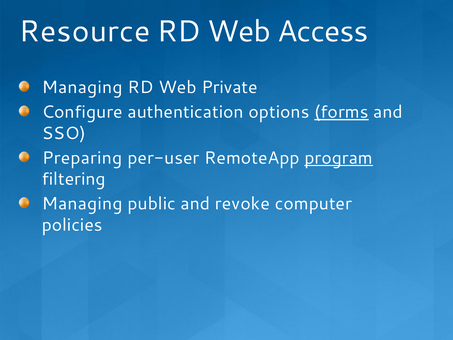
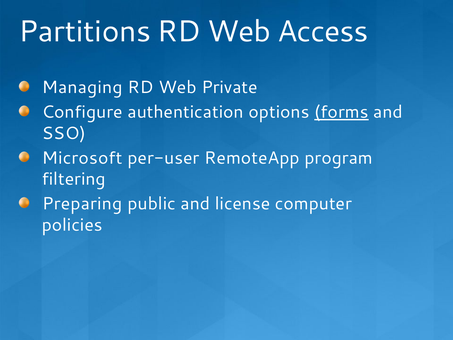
Resource: Resource -> Partitions (85, 32)
Preparing: Preparing -> Microsoft (82, 158)
program underline: present -> none (339, 158)
Managing: Managing -> Preparing (82, 204)
revoke: revoke -> license (242, 204)
